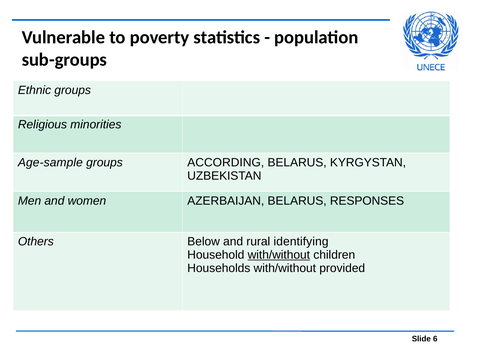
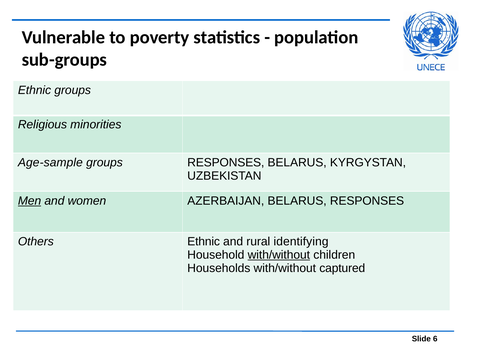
groups ACCORDING: ACCORDING -> RESPONSES (226, 162)
Men underline: none -> present (30, 200)
Others Below: Below -> Ethnic (204, 241)
provided: provided -> captured (342, 268)
